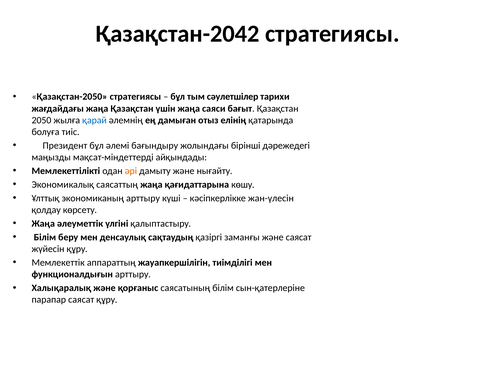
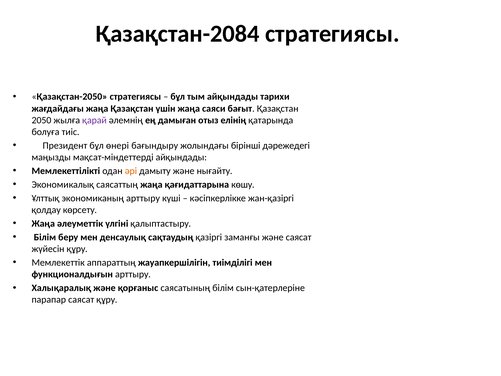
Қазақстан-2042: Қазақстан-2042 -> Қазақстан-2084 (178, 34)
тым сәулетшілер: сәулетшілер -> айқындады (233, 97)
қарай colour: blue -> purple (95, 120)
әлемі: әлемі -> өнері (118, 145)
жан-үлесін: жан-үлесін -> жан-қазіргі (271, 198)
